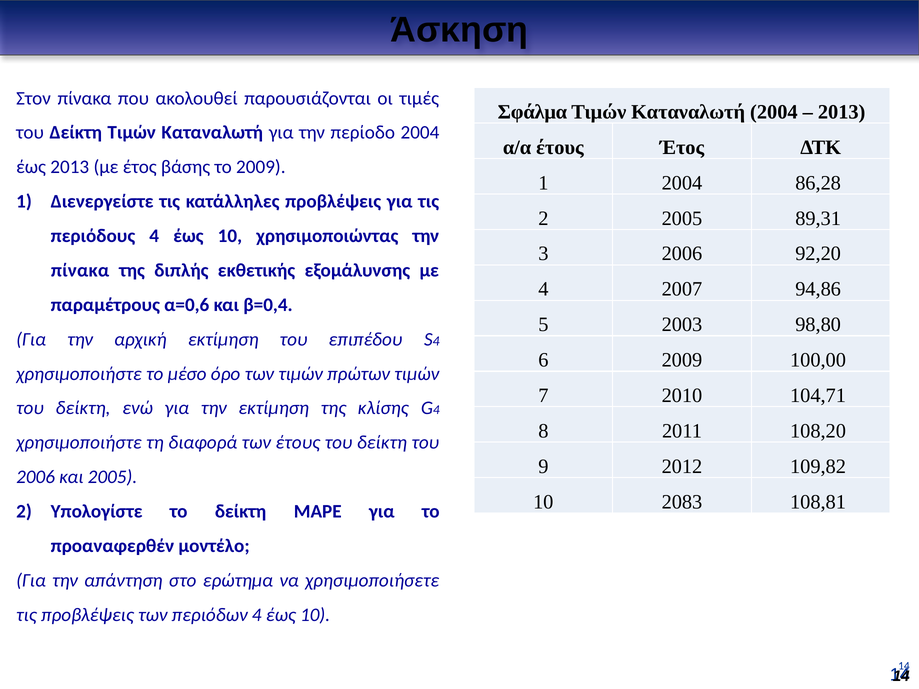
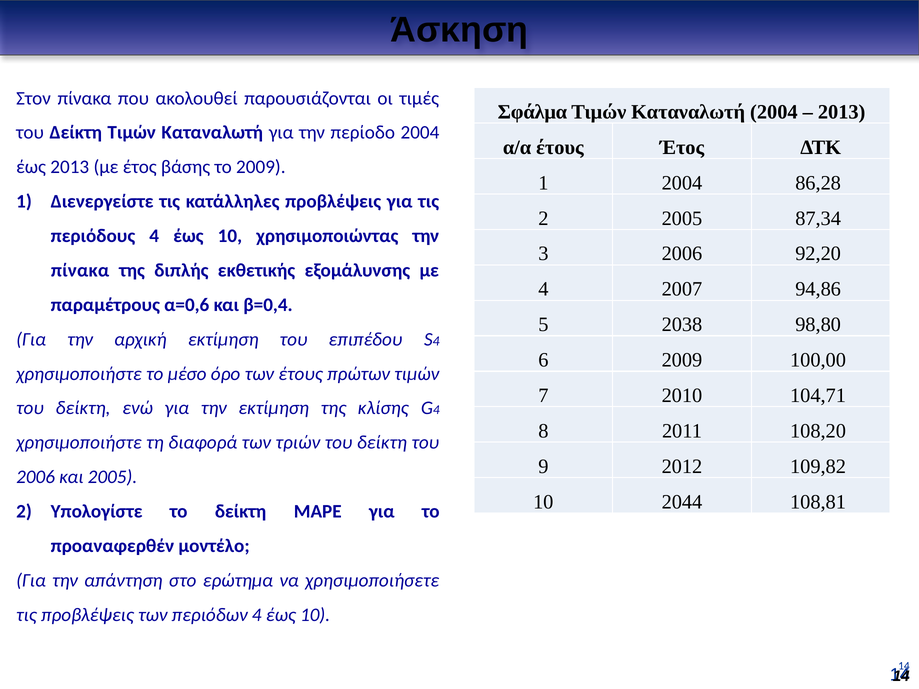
89,31: 89,31 -> 87,34 (818, 218)
2003: 2003 -> 2038 (682, 325)
των τιμών: τιμών -> έτους (301, 374)
των έτους: έτους -> τριών (298, 443)
2083: 2083 -> 2044 (682, 502)
